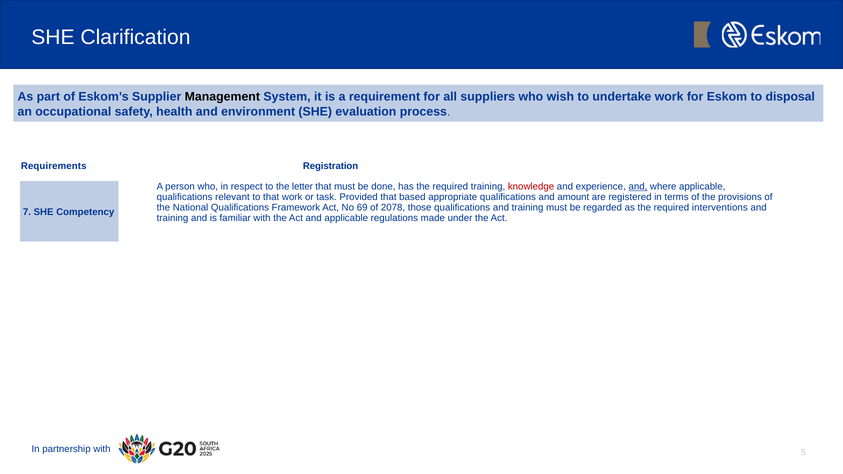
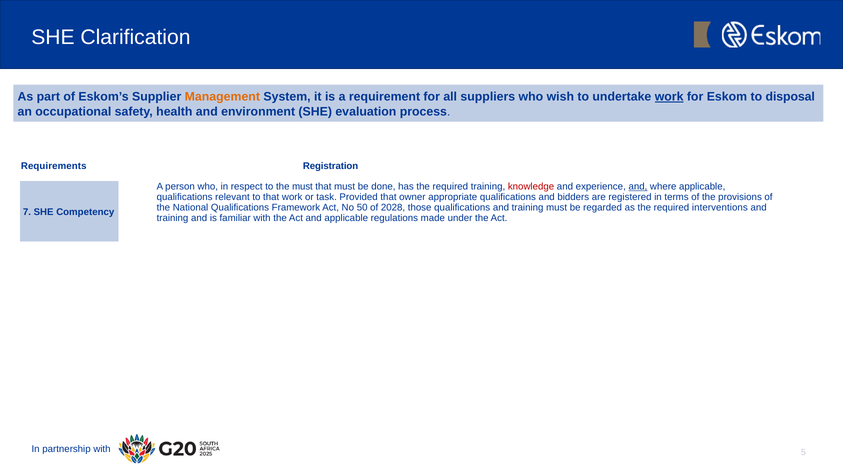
Management colour: black -> orange (222, 97)
work underline: none -> present (669, 97)
the letter: letter -> must (302, 187)
based: based -> owner (412, 197)
amount: amount -> bidders (573, 197)
69: 69 -> 50 (362, 208)
2078: 2078 -> 2028 (393, 208)
